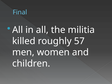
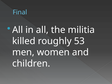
57: 57 -> 53 (79, 41)
